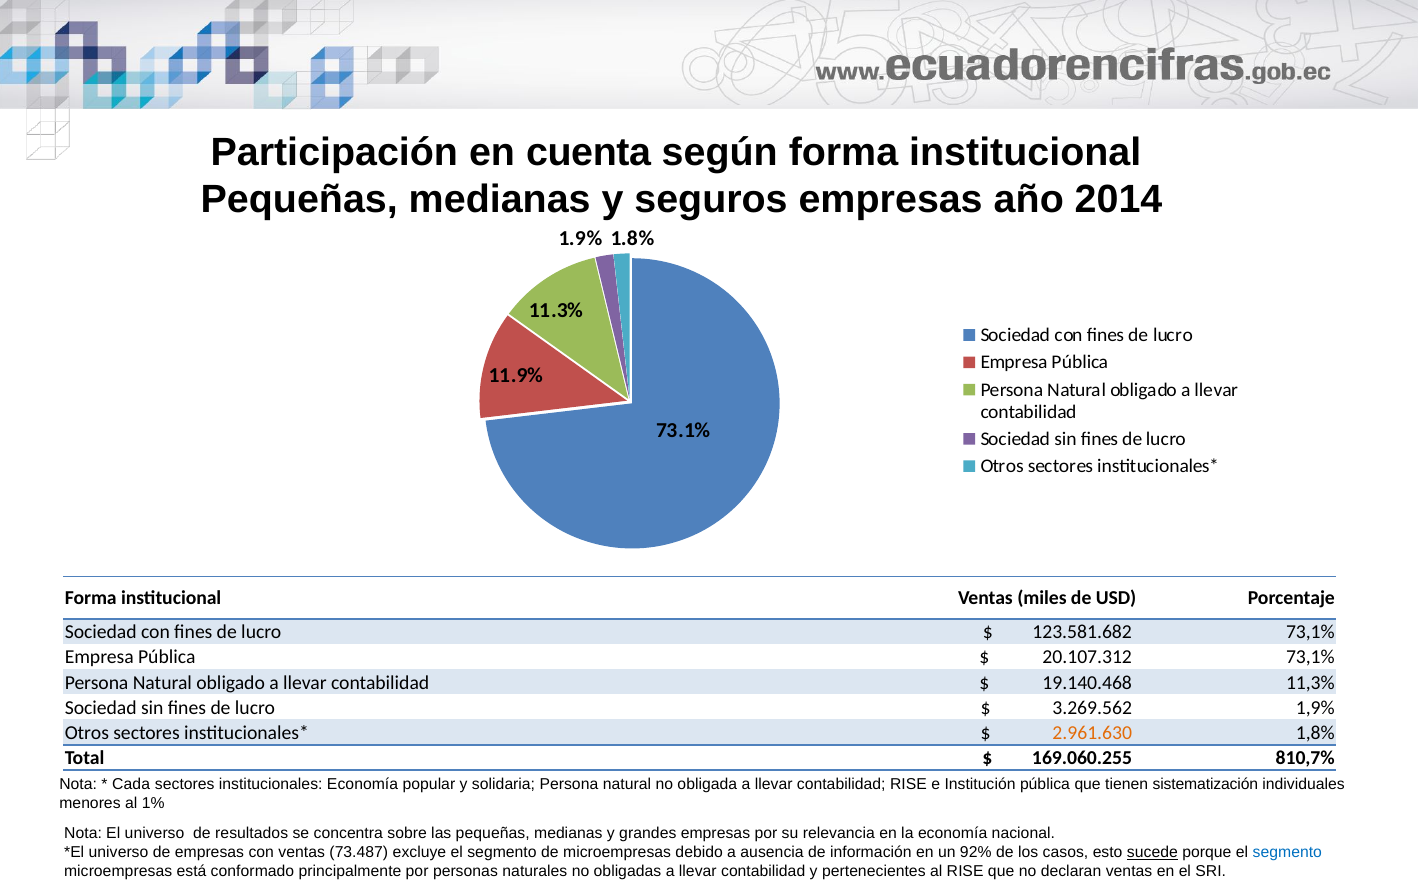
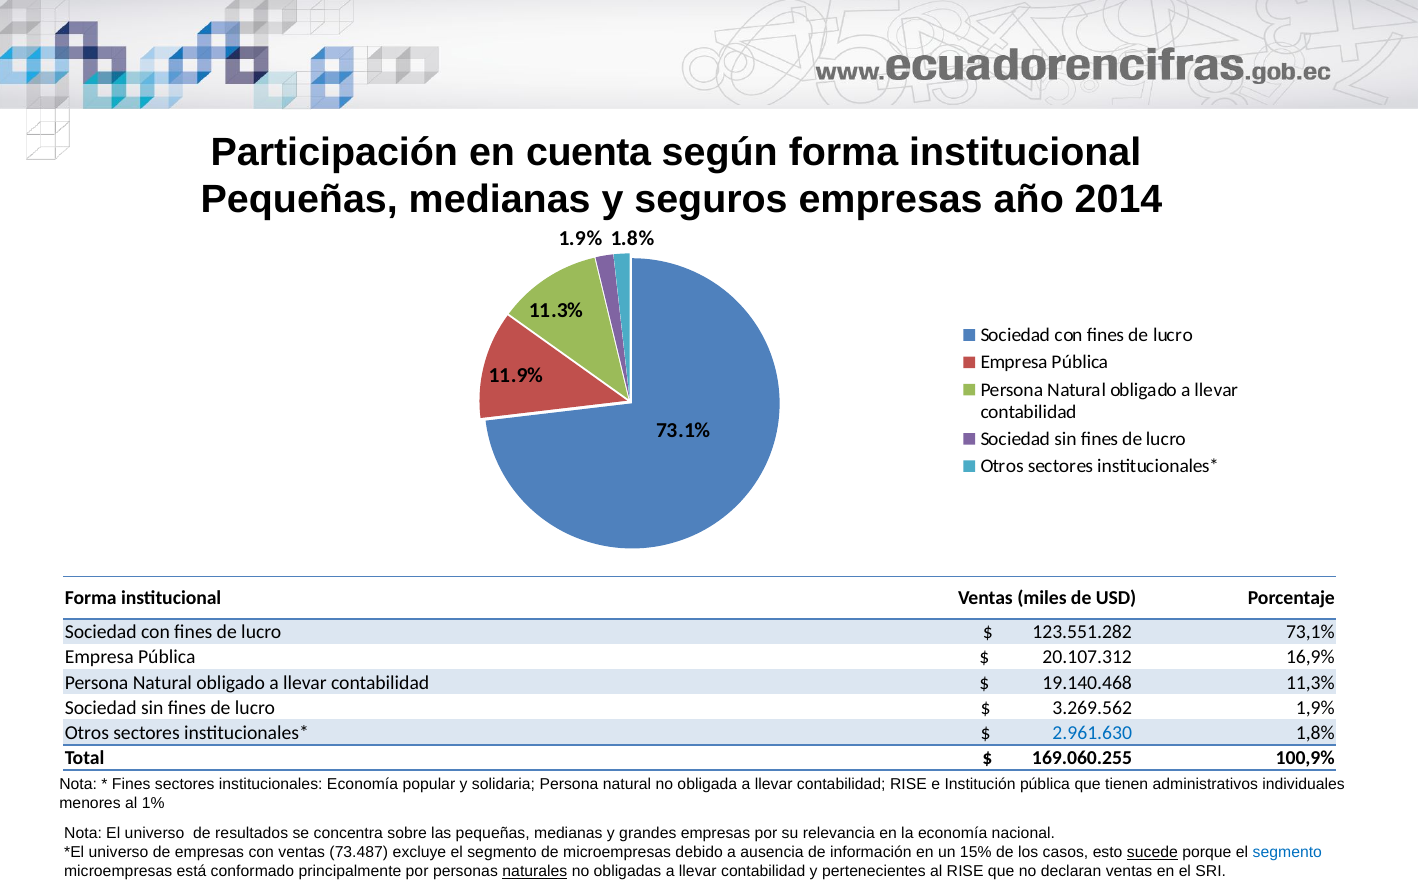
123.581.682: 123.581.682 -> 123.551.282 (1082, 633)
20.107.312 73,1%: 73,1% -> 16,9% (1310, 658)
2.961.630 colour: orange -> blue (1092, 733)
810,7%: 810,7% -> 100,9% (1305, 759)
Cada: Cada -> Fines (131, 785)
sistematización: sistematización -> administrativos (1205, 785)
92%: 92% -> 15% (976, 853)
naturales underline: none -> present (535, 872)
